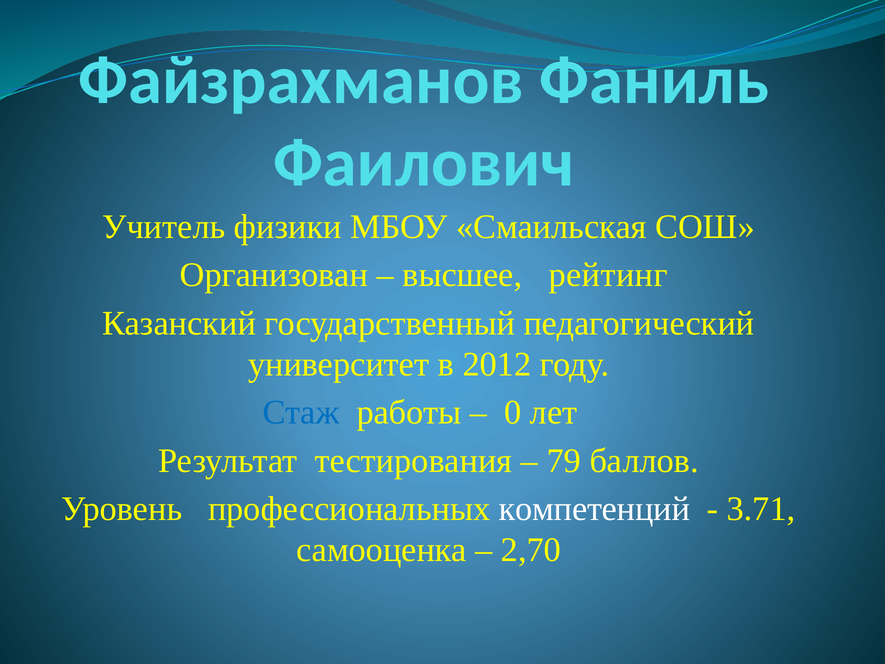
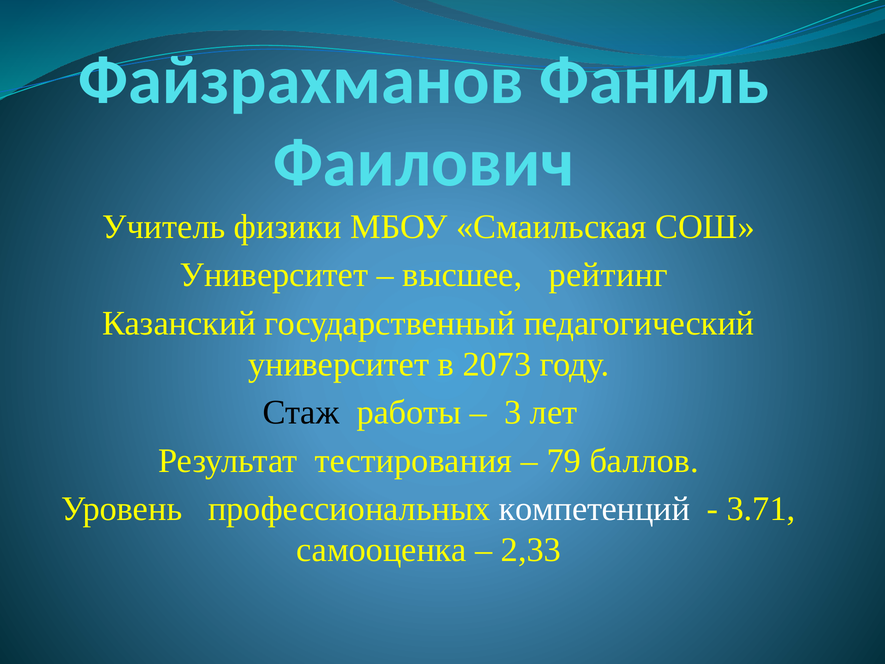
Организован: Организован -> Университет (274, 275)
2012: 2012 -> 2073 (497, 364)
Стаж colour: blue -> black (301, 412)
0: 0 -> 3 (513, 412)
2,70: 2,70 -> 2,33 (531, 550)
